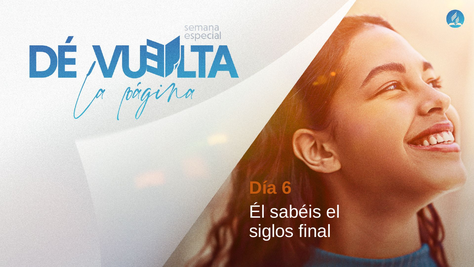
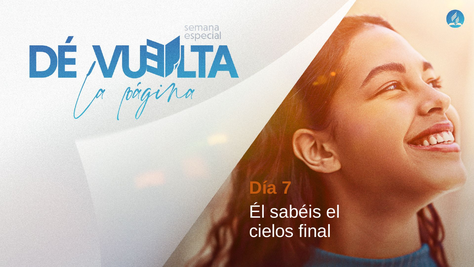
6: 6 -> 7 (287, 188)
siglos: siglos -> cielos (272, 231)
